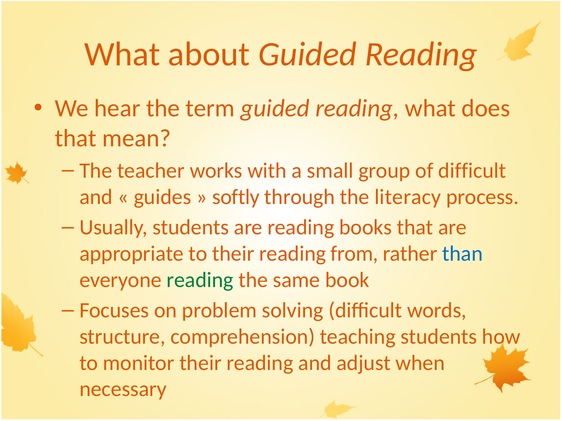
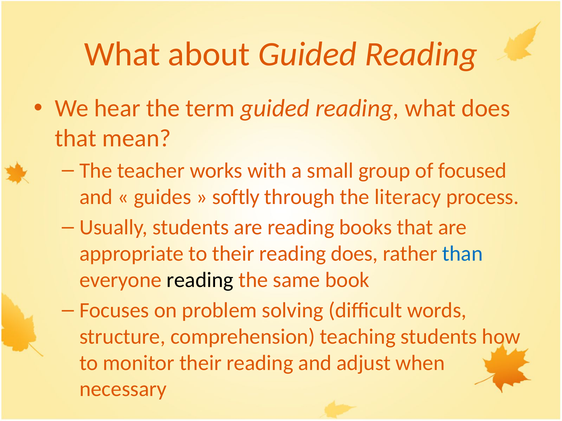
of difficult: difficult -> focused (472, 171)
reading from: from -> does (354, 254)
reading colour: green -> black (200, 280)
